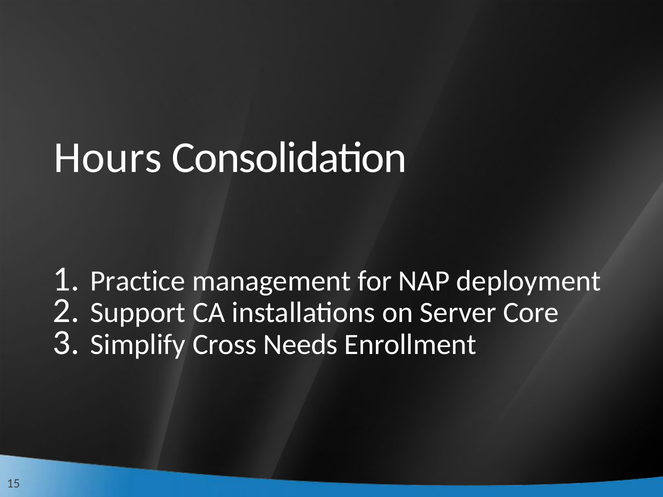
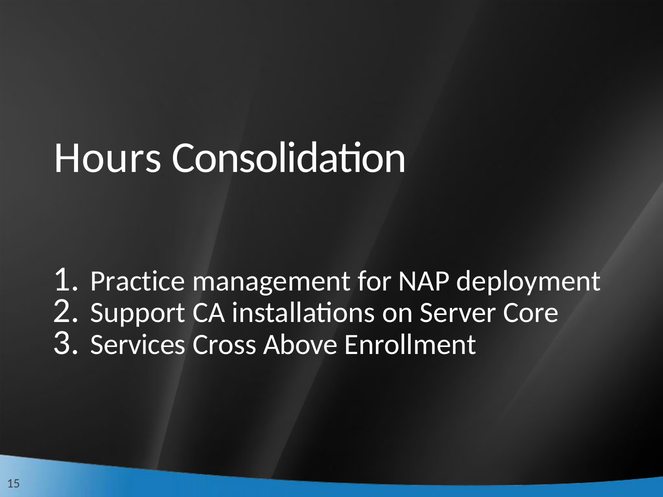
Simplify: Simplify -> Services (138, 345)
Needs: Needs -> Above (301, 345)
